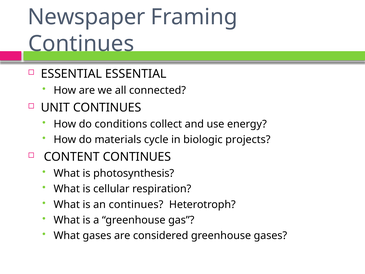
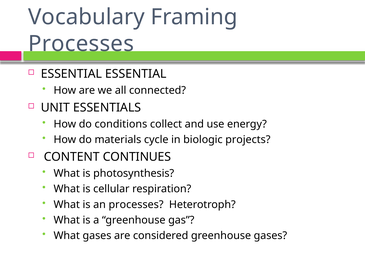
Newspaper: Newspaper -> Vocabulary (86, 17)
Continues: Continues -> Processes (81, 44)
UNIT CONTINUES: CONTINUES -> ESSENTIALS (107, 108)
an continues: continues -> processes (136, 204)
